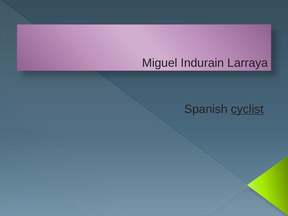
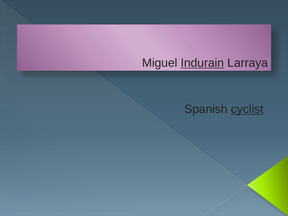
Indurain underline: none -> present (202, 63)
